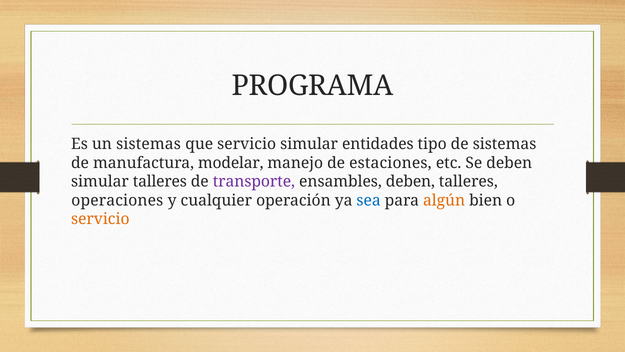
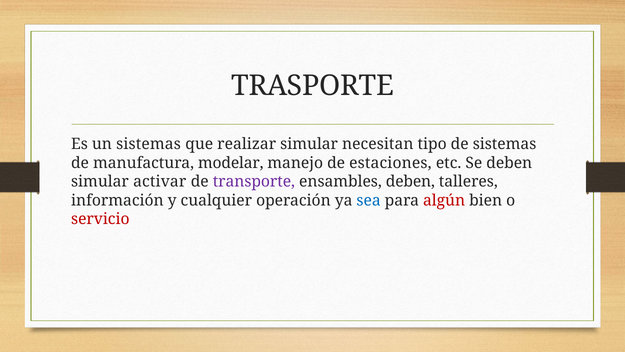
PROGRAMA: PROGRAMA -> TRASPORTE (313, 86)
que servicio: servicio -> realizar (247, 144)
entidades: entidades -> necesitan (378, 144)
simular talleres: talleres -> activar (160, 181)
operaciones: operaciones -> información (117, 200)
algún colour: orange -> red (444, 200)
servicio colour: orange -> red (100, 219)
